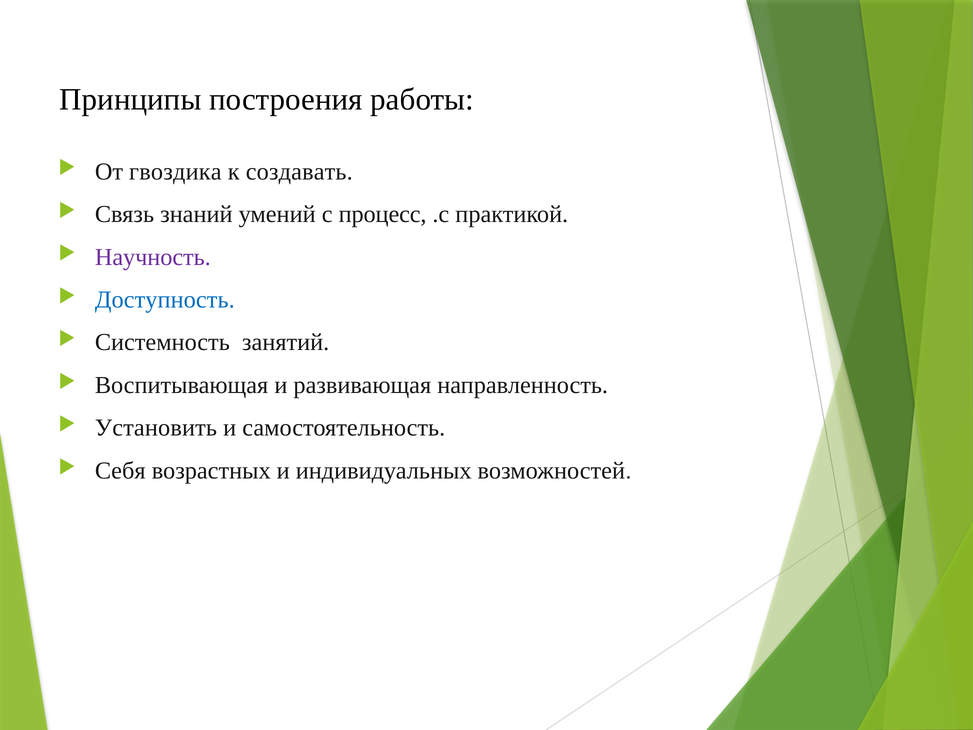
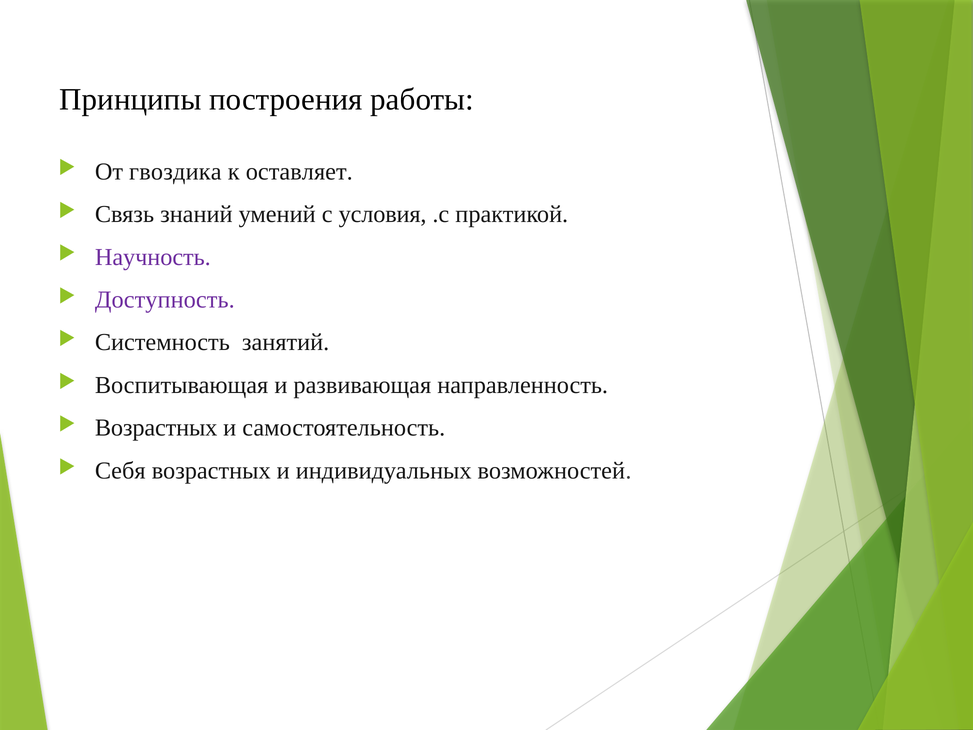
создавать: создавать -> оставляет (299, 171)
процесс: процесс -> условия (383, 214)
Доступность colour: blue -> purple (165, 300)
Установить: Установить -> Возрастных (156, 428)
